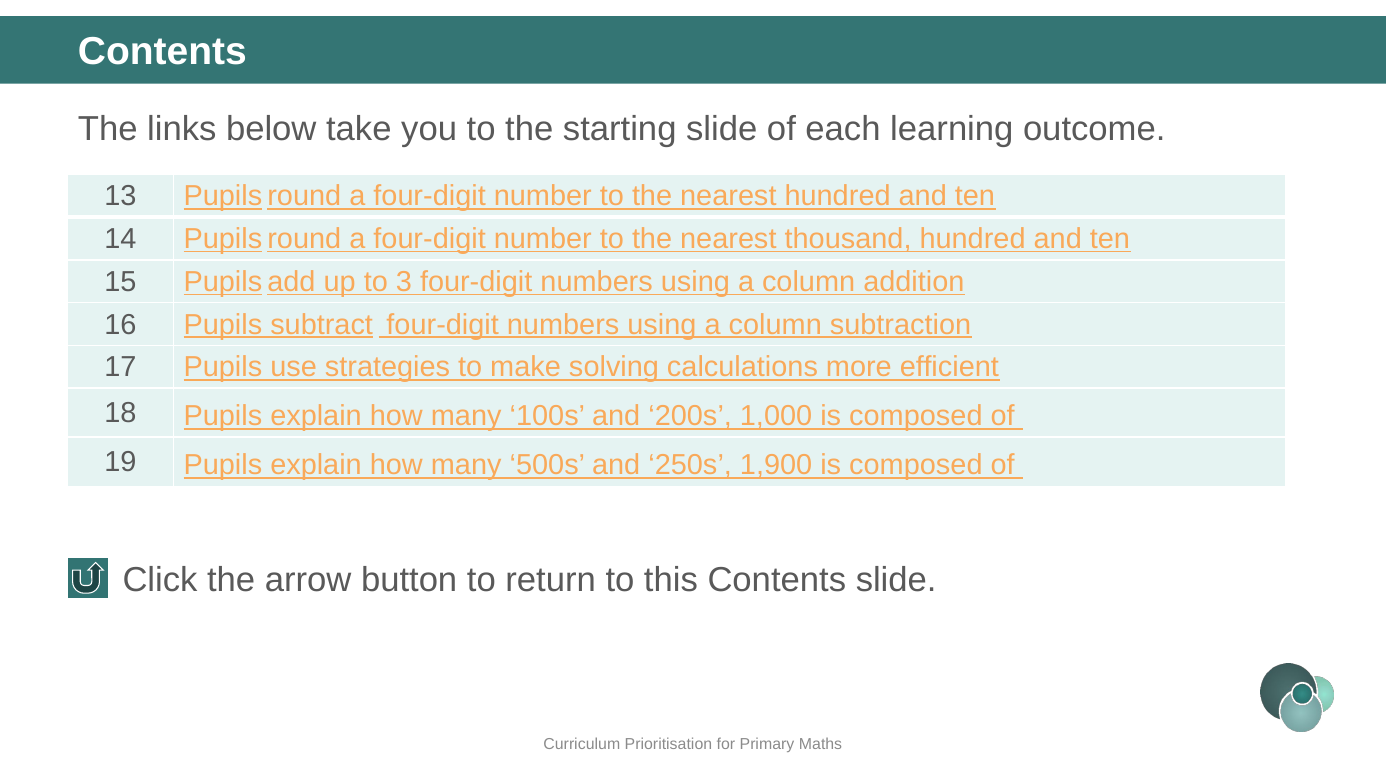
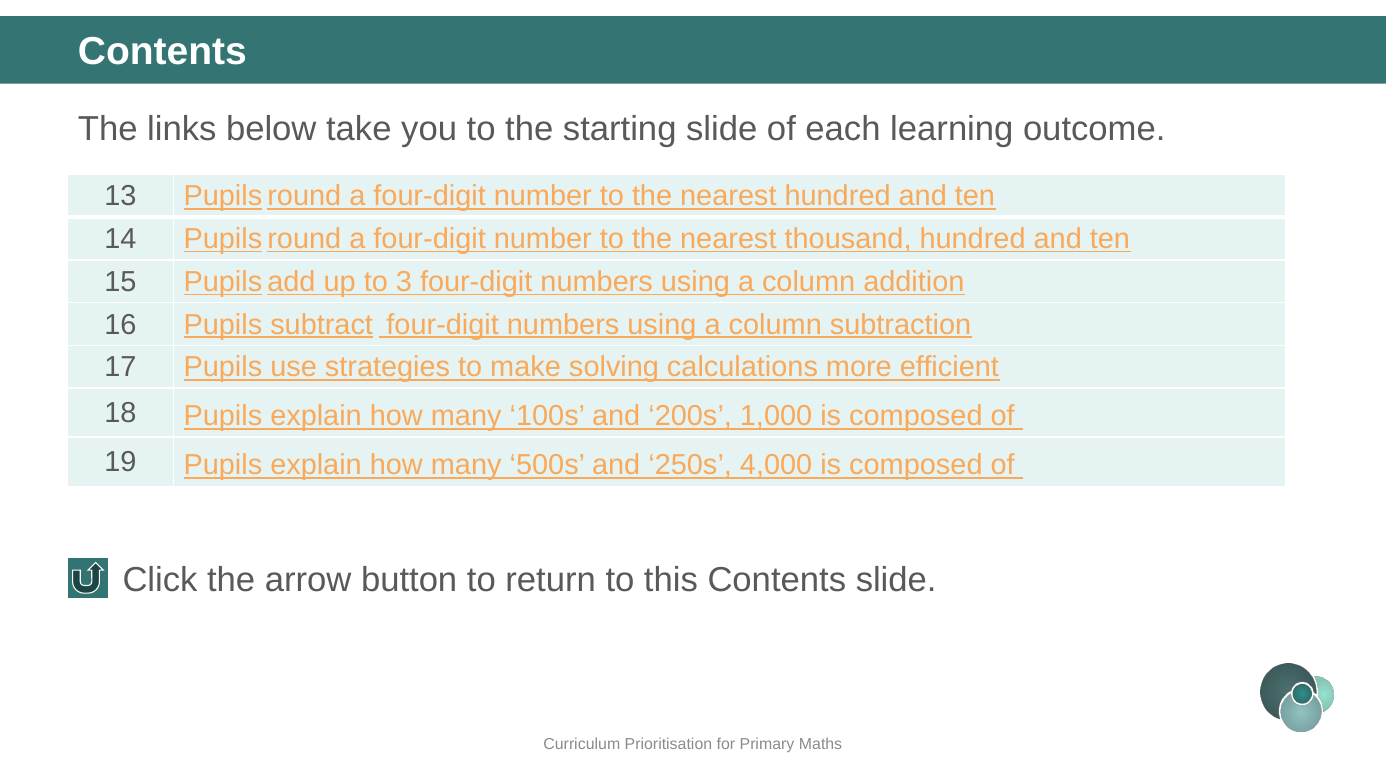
1,900: 1,900 -> 4,000 (776, 466)
